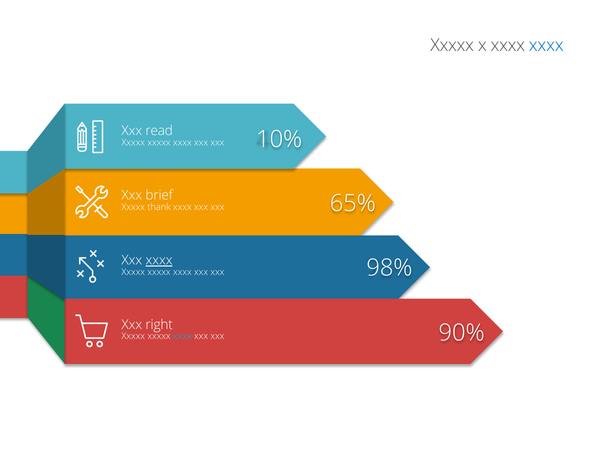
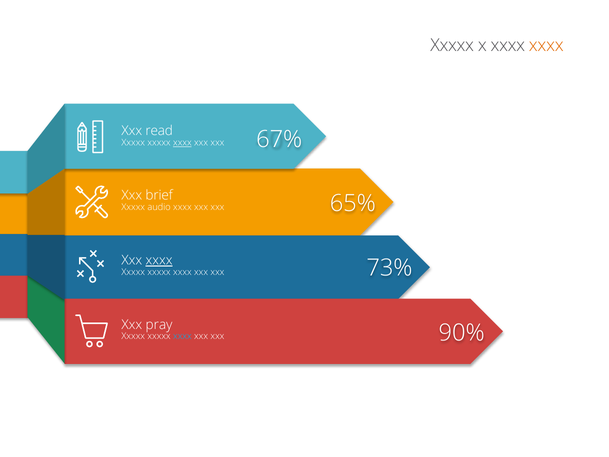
xxxx colour: blue -> orange (546, 45)
10%: 10% -> 67% (279, 139)
xxxx underline: none -> present (182, 143)
thank: thank -> audio (159, 207)
98%: 98% -> 73% (389, 268)
right: right -> pray (159, 324)
